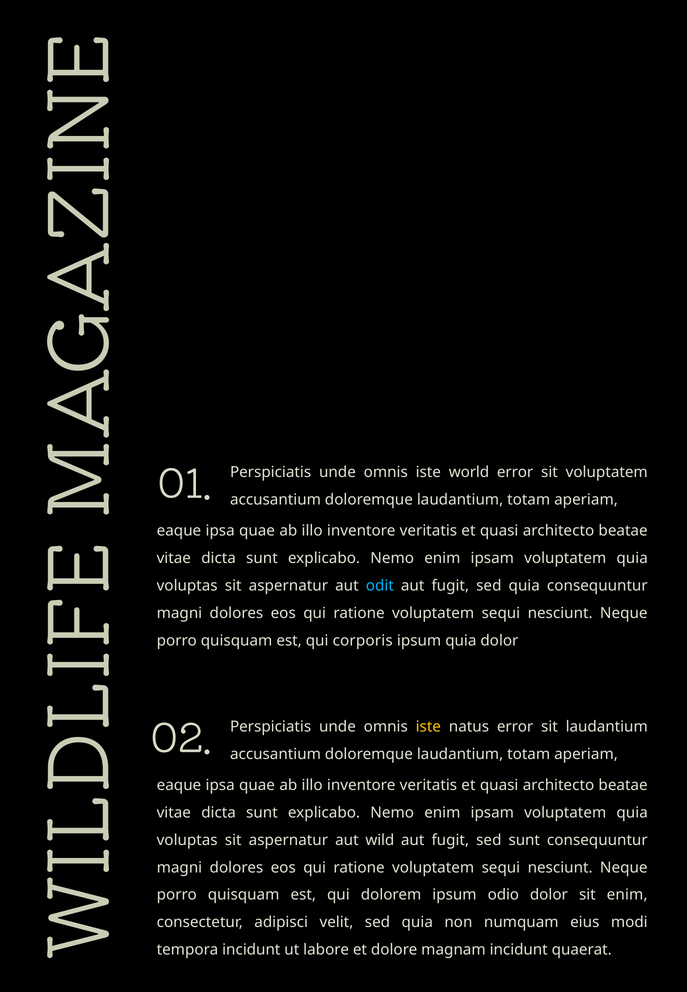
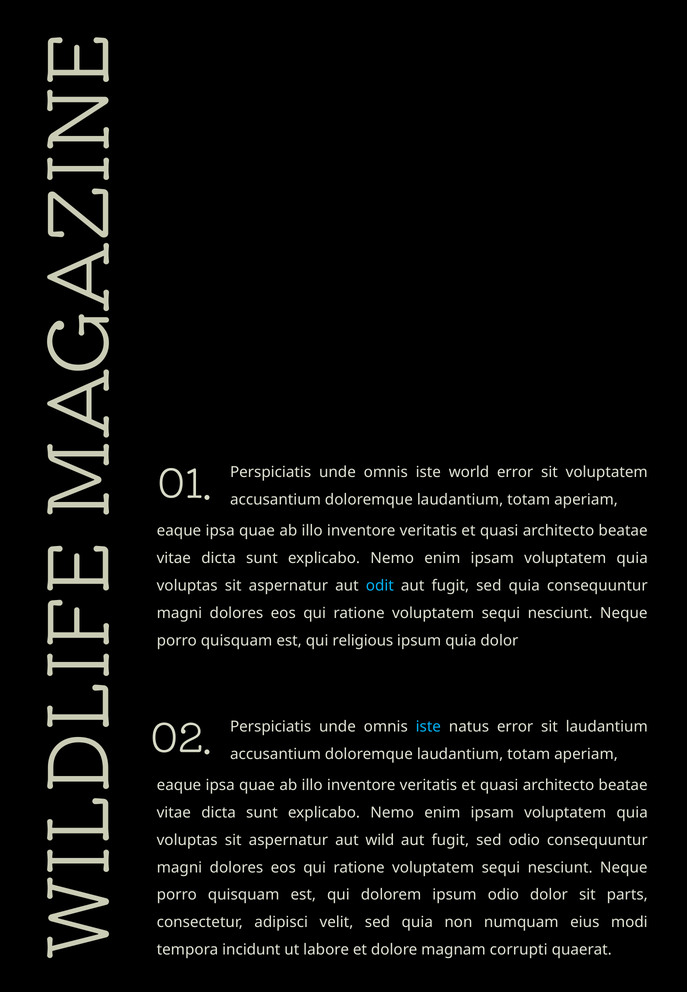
corporis: corporis -> religious (363, 641)
iste colour: yellow -> light blue (428, 727)
sed sunt: sunt -> odio (524, 840)
sit enim: enim -> parts (627, 895)
magnam incidunt: incidunt -> corrupti (519, 950)
